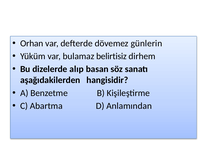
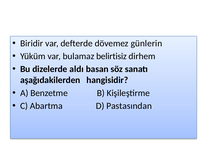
Orhan: Orhan -> Biridir (32, 43)
alıp: alıp -> aldı (77, 69)
Anlamından: Anlamından -> Pastasından (129, 106)
